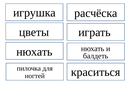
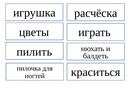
нюхать: нюхать -> пилить (34, 52)
